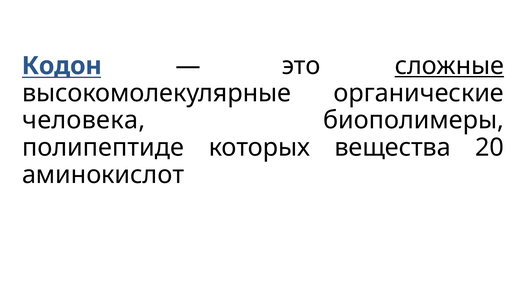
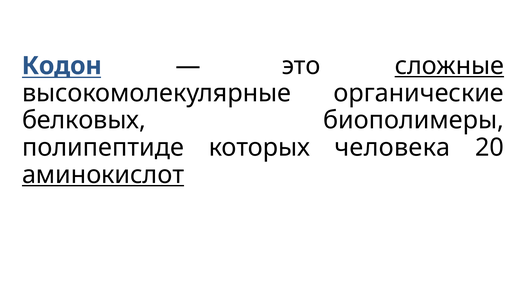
человека: человека -> белковых (84, 120)
вещества: вещества -> человека (392, 147)
аминокислот underline: none -> present (103, 175)
